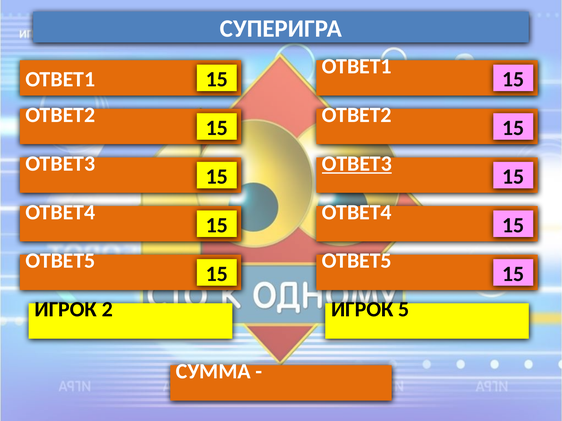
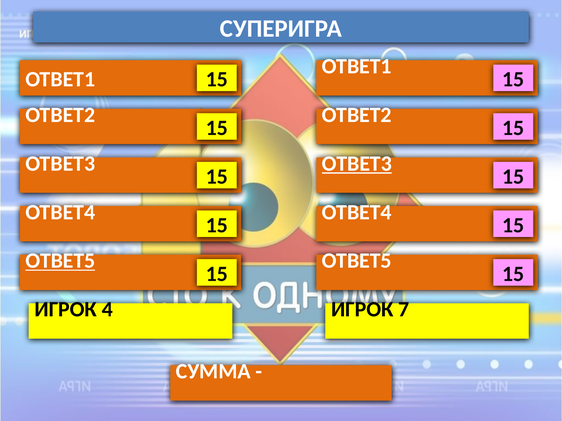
ОТВЕТ5 underline: none -> present (60, 261)
2: 2 -> 4 (107, 310)
5: 5 -> 7 (404, 310)
